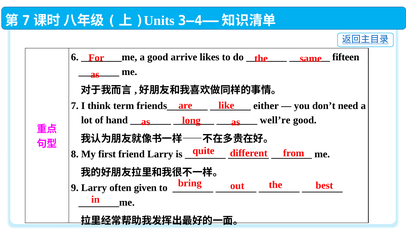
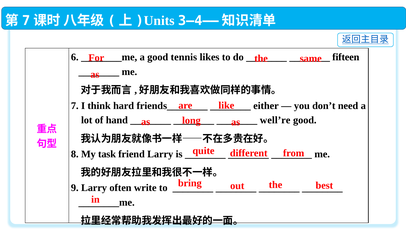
arrive: arrive -> tennis (184, 57)
term: term -> hard (124, 105)
first: first -> task (107, 154)
given: given -> write (145, 187)
